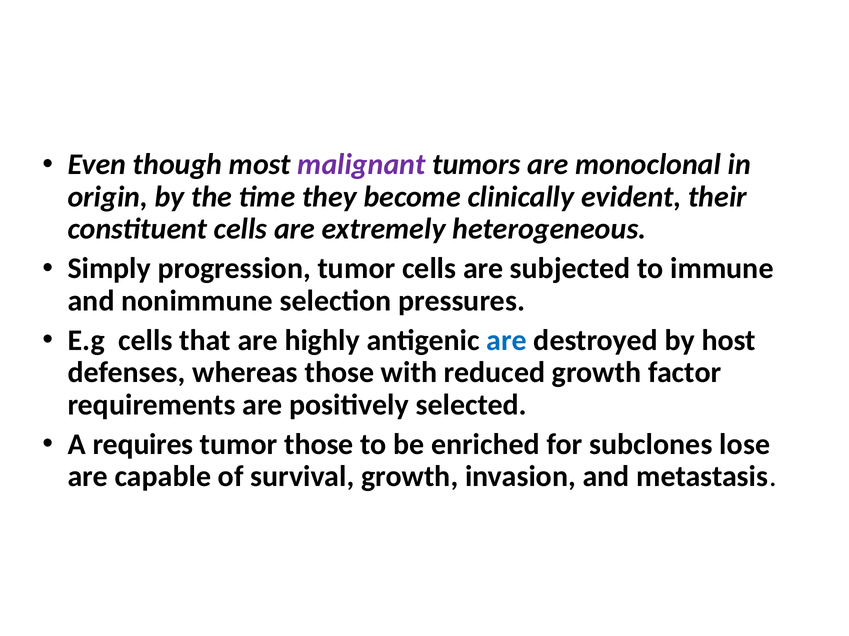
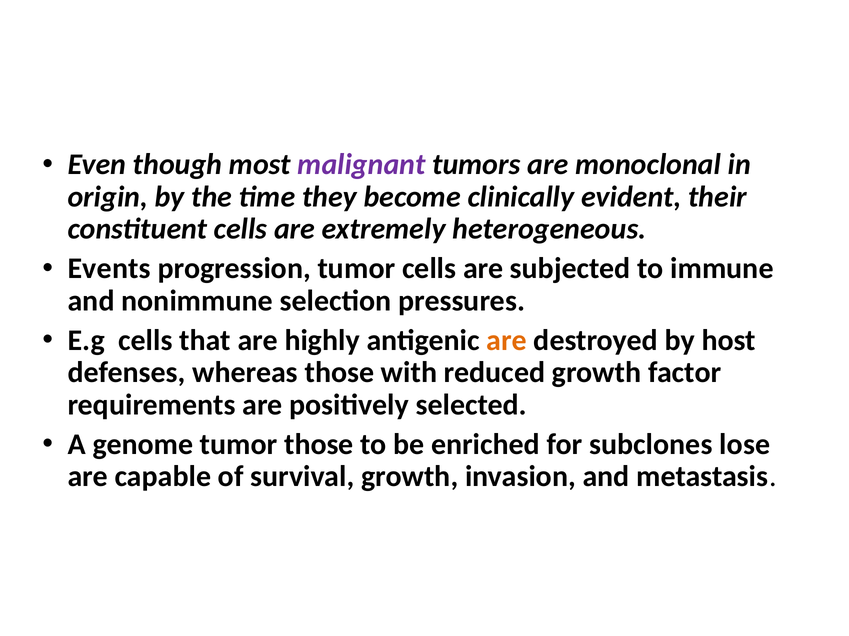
Simply: Simply -> Events (109, 269)
are colour: blue -> orange (507, 341)
requires: requires -> genome (143, 445)
